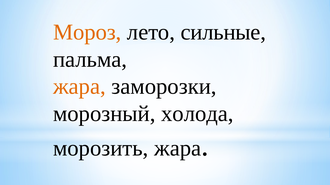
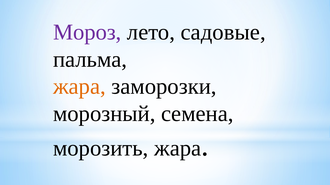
Мороз colour: orange -> purple (87, 32)
сильные: сильные -> садовые (223, 32)
холода: холода -> семена (197, 114)
